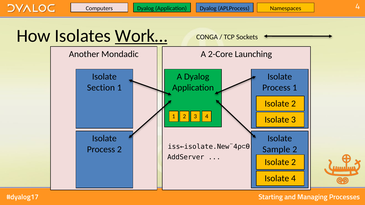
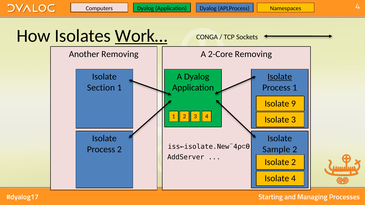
Another Mondadic: Mondadic -> Removing (120, 54)
2-Core Launching: Launching -> Removing (253, 54)
Isolate underline: none -> present (280, 77)
2: 2 -> 9 (294, 104)
